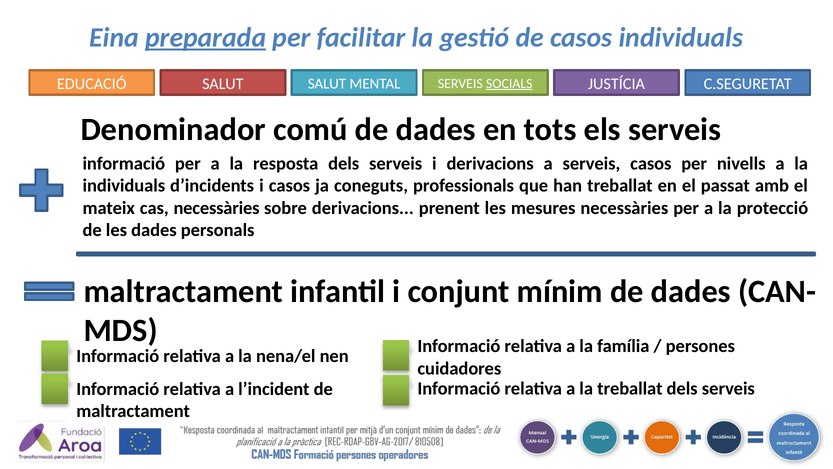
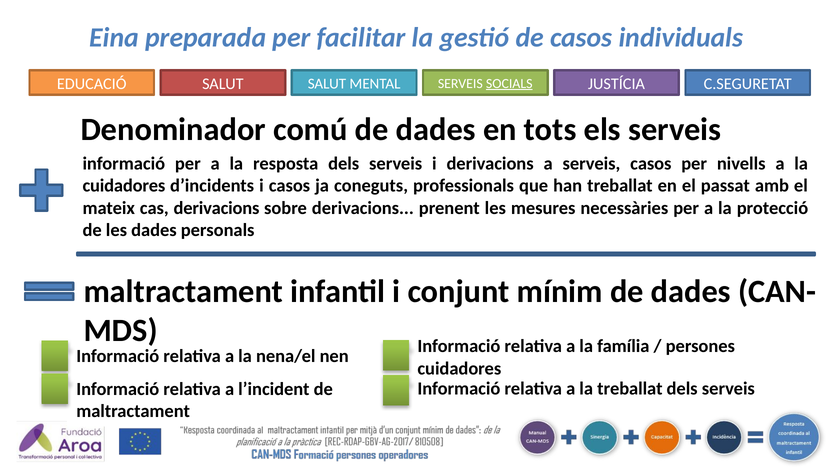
preparada underline: present -> none (206, 37)
individuals: individuals -> cuidadores (124, 186)
cas necessàries: necessàries -> derivacions (217, 208)
